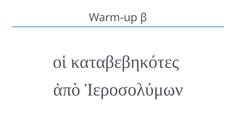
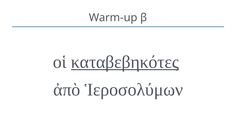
καταβεβηκότες underline: none -> present (125, 62)
